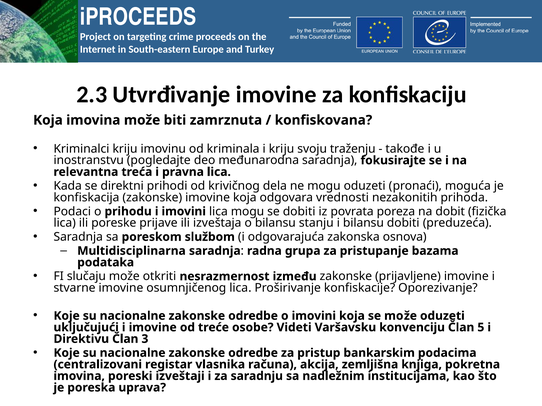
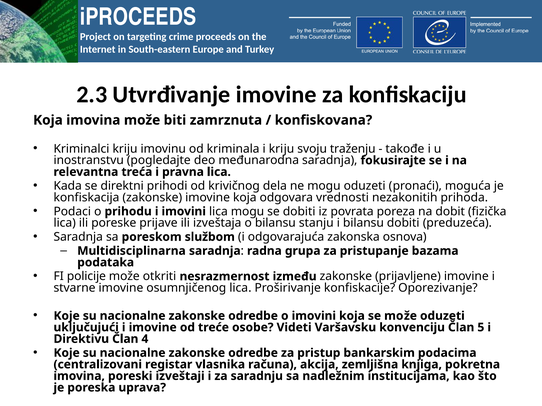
slučaju: slučaju -> policije (86, 277)
3: 3 -> 4 (145, 339)
